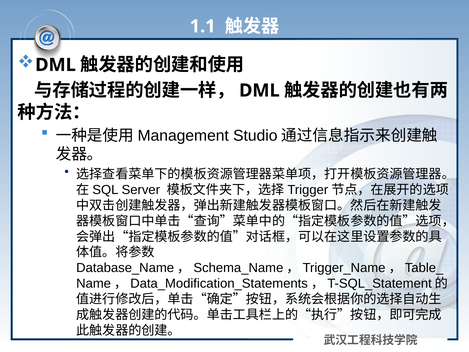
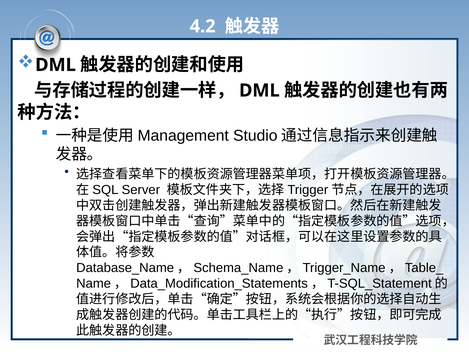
1.1: 1.1 -> 4.2 (203, 26)
